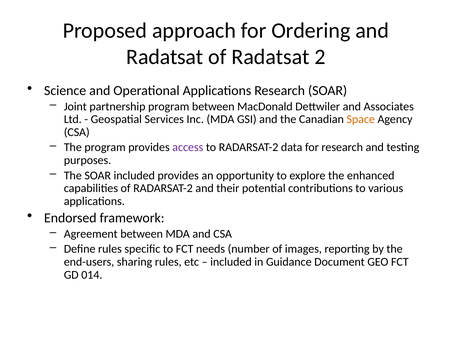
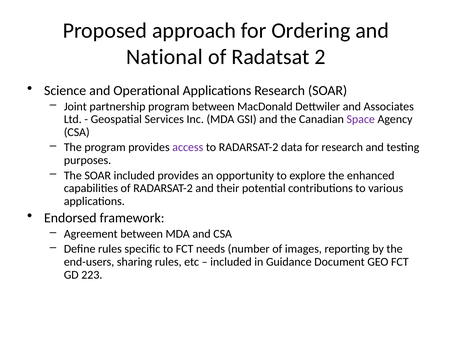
Radatsat: Radatsat -> National (165, 57)
Space colour: orange -> purple (361, 119)
014: 014 -> 223 (92, 275)
